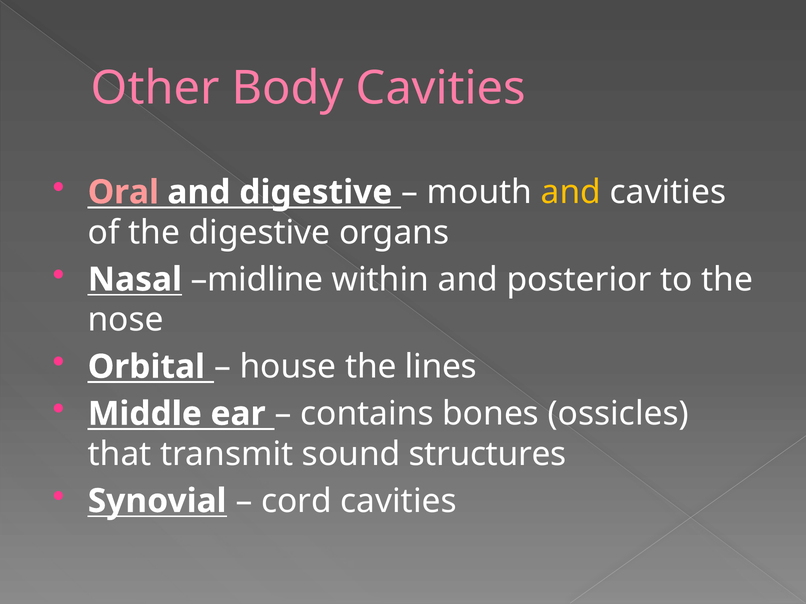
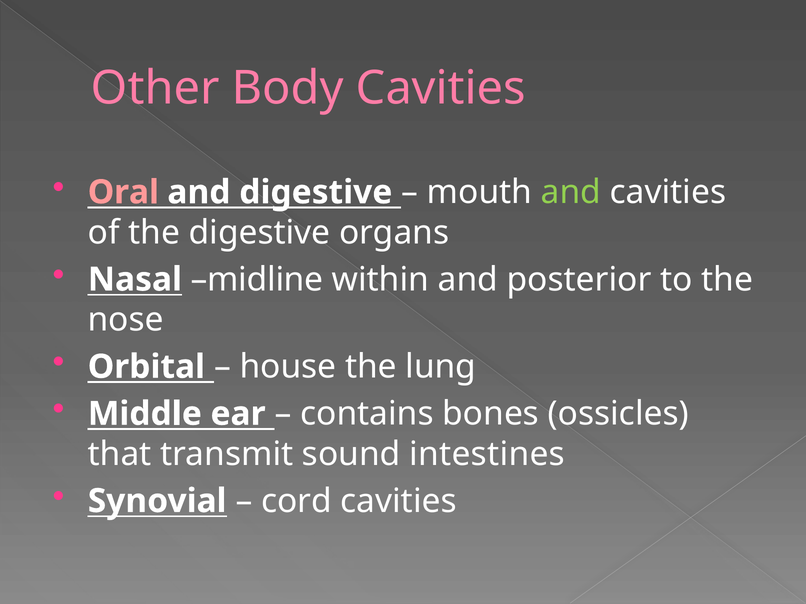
and colour: yellow -> light green (571, 192)
lines: lines -> lung (441, 367)
structures: structures -> intestines (487, 454)
